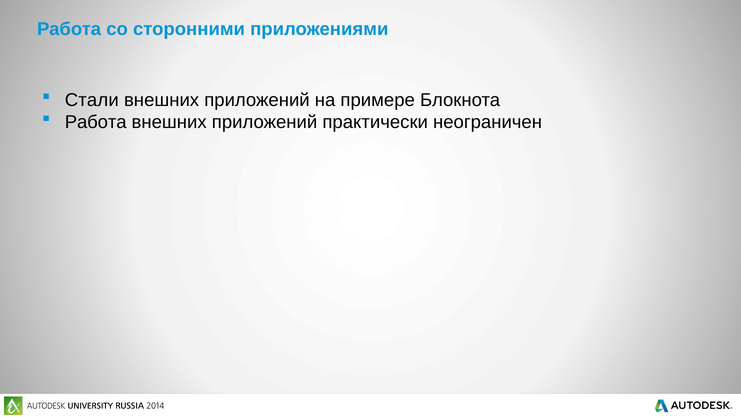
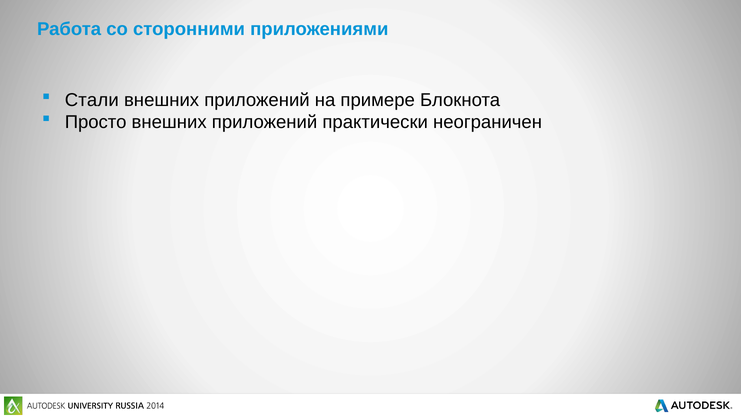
Работа: Работа -> Просто (96, 122)
